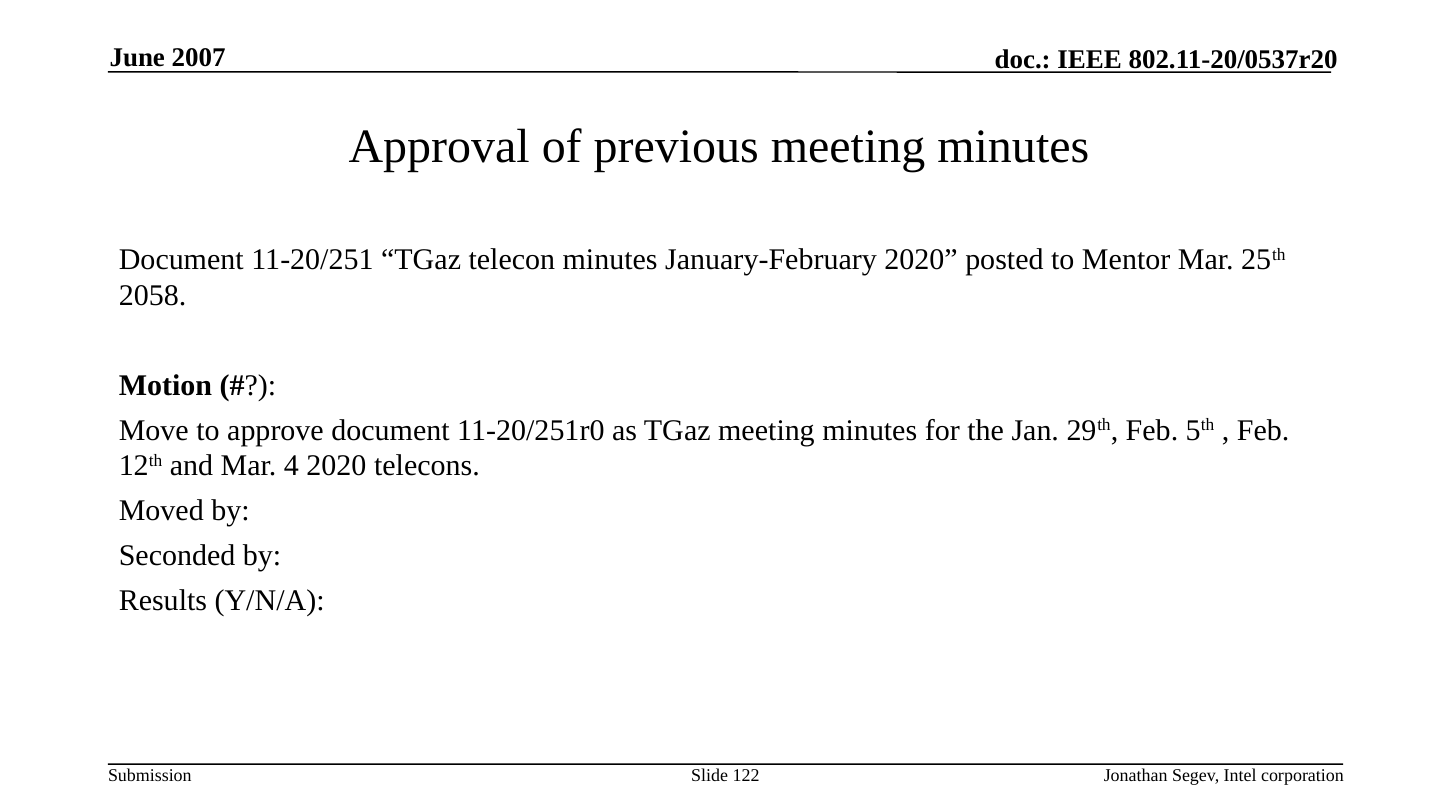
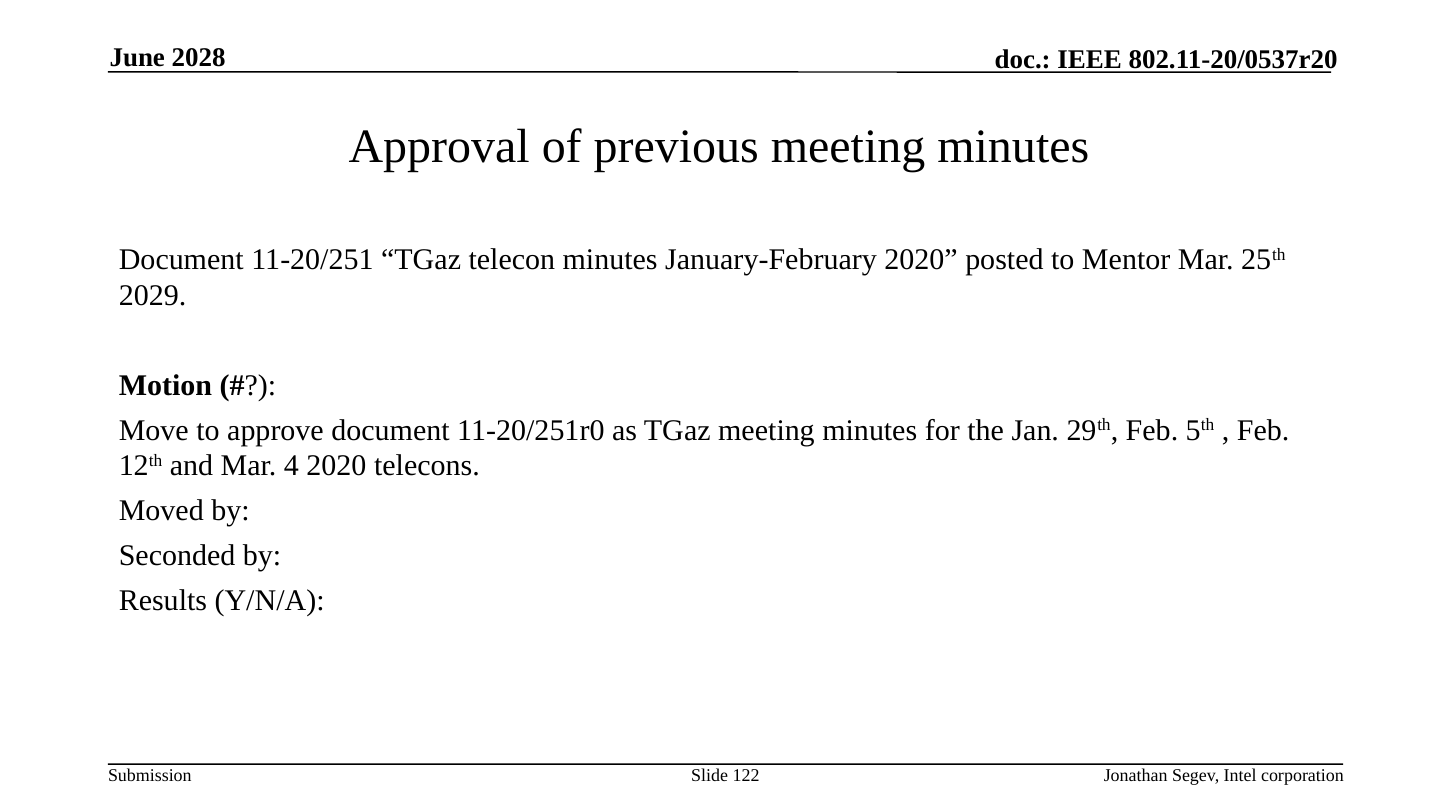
2007: 2007 -> 2028 (199, 57)
2058: 2058 -> 2029 (153, 295)
